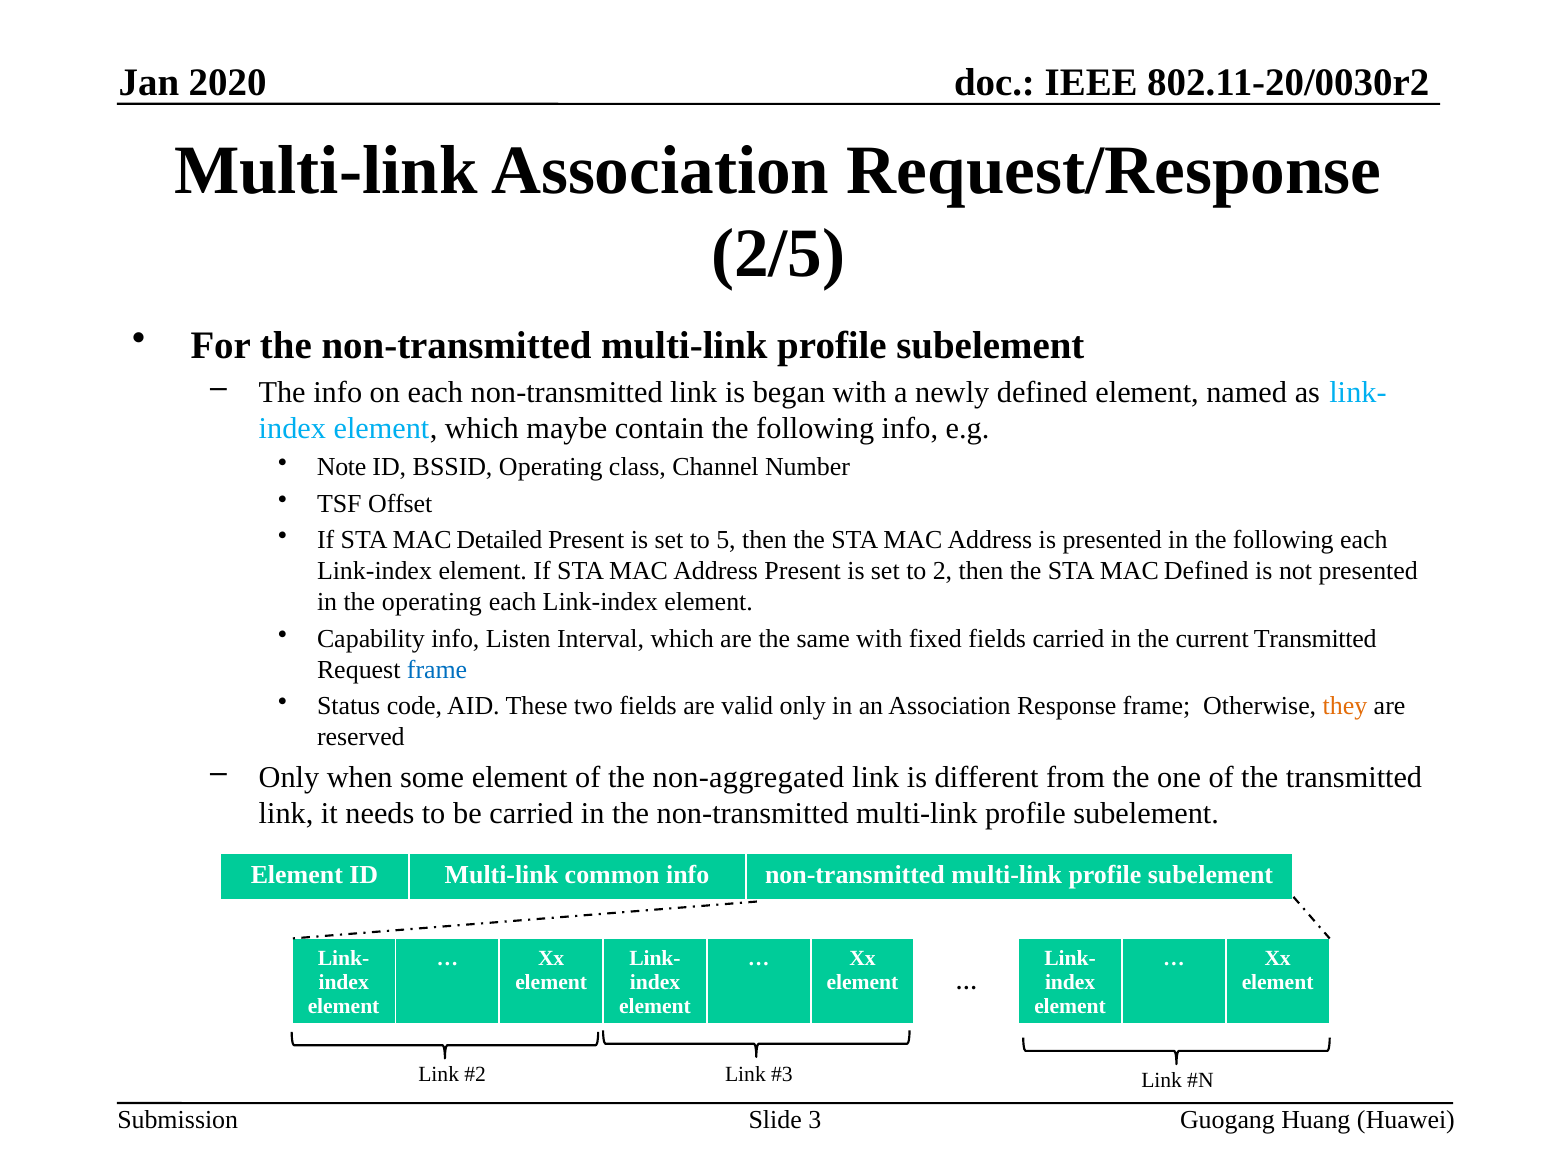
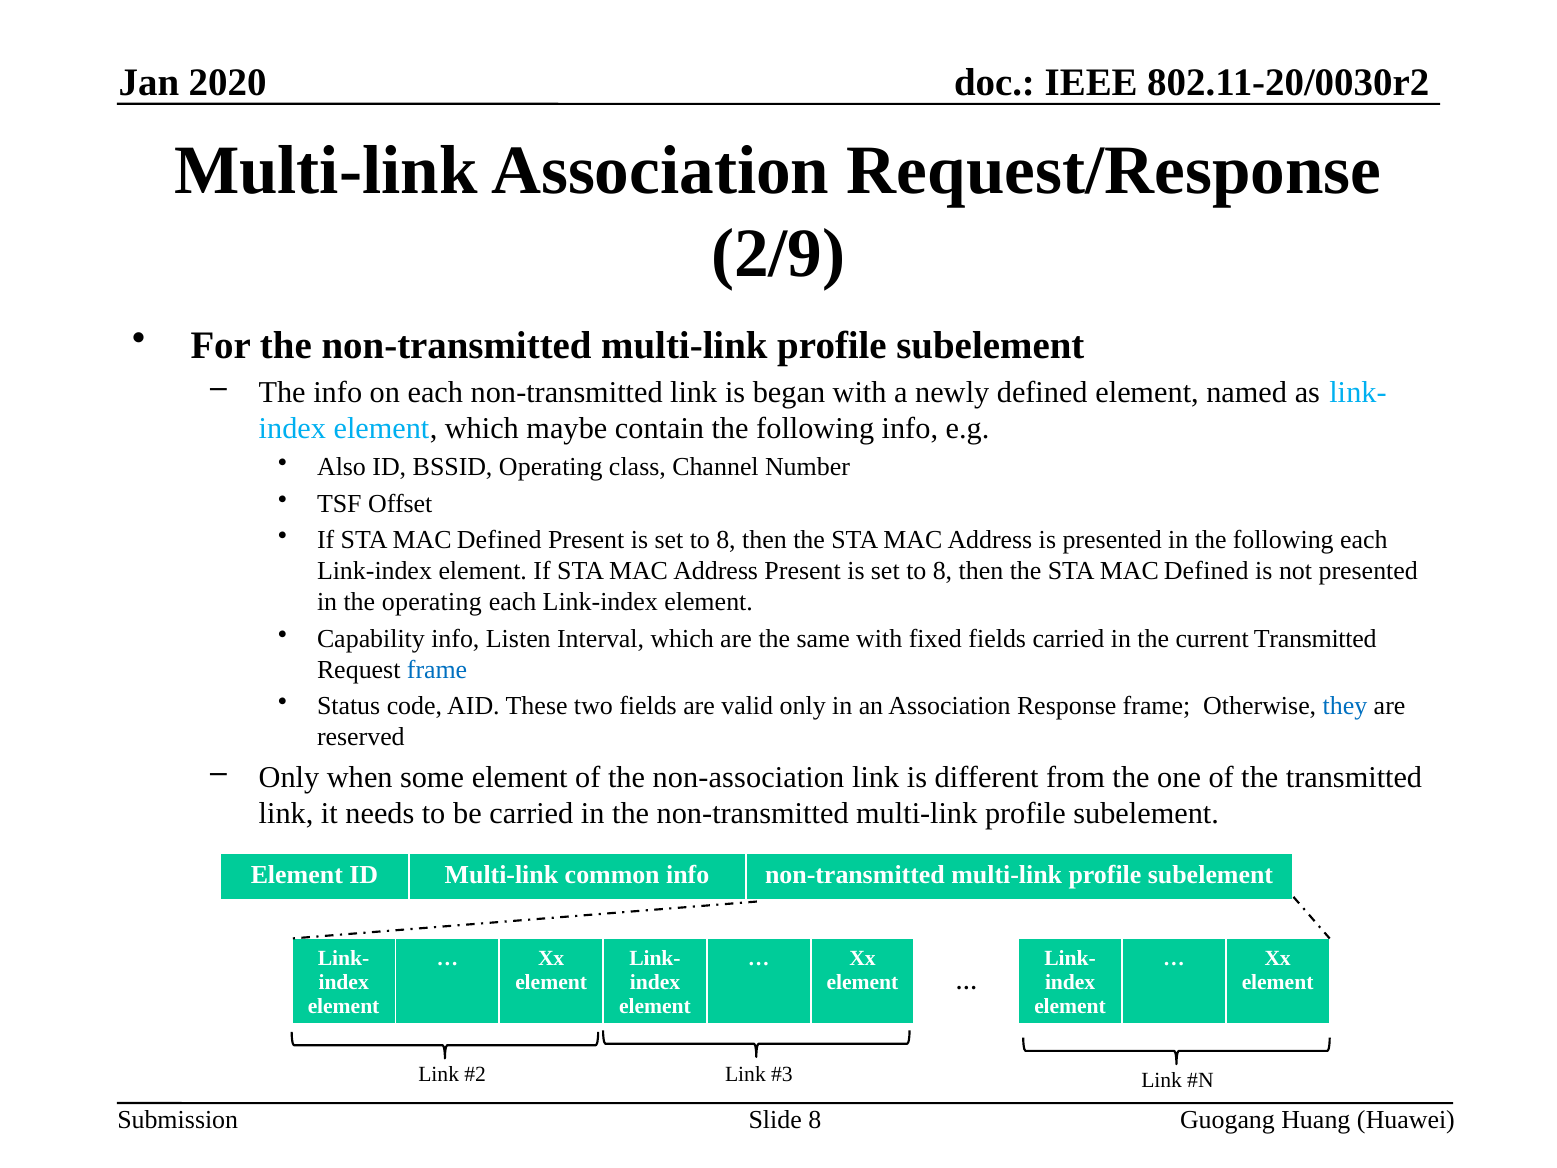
2/5: 2/5 -> 2/9 (778, 254)
Note: Note -> Also (341, 467)
If STA MAC Detailed: Detailed -> Defined (499, 540)
5: 5 -> 8 (726, 540)
2: 2 -> 8 (942, 571)
they colour: orange -> blue (1345, 706)
non-aggregated: non-aggregated -> non-association (748, 777)
Slide 3: 3 -> 8 (815, 1120)
